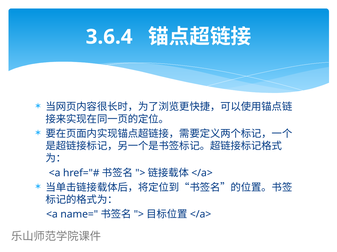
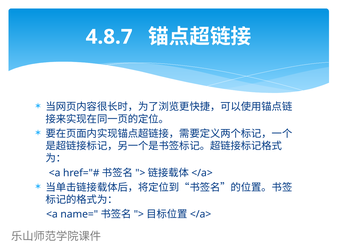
3.6.4: 3.6.4 -> 4.8.7 (109, 37)
